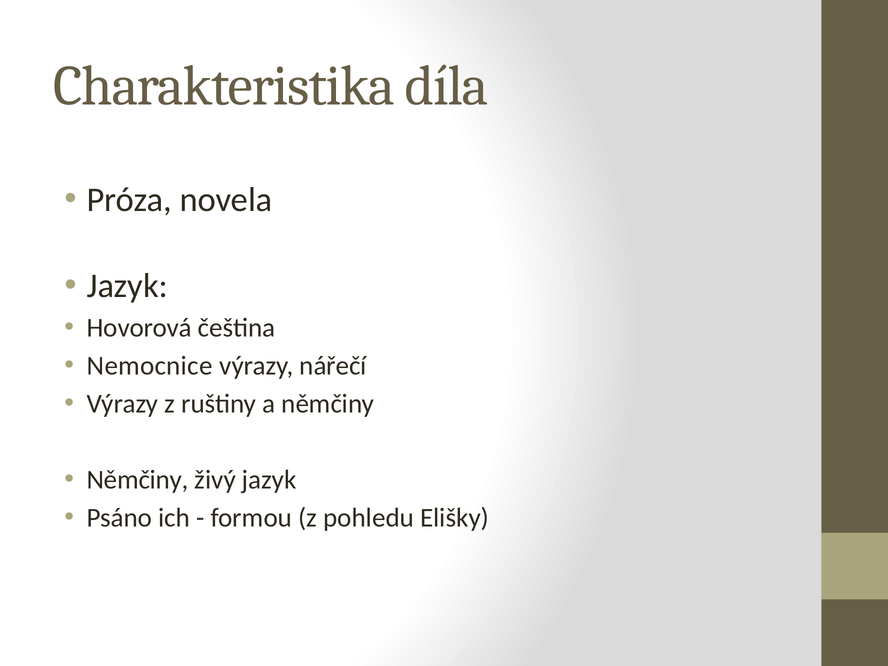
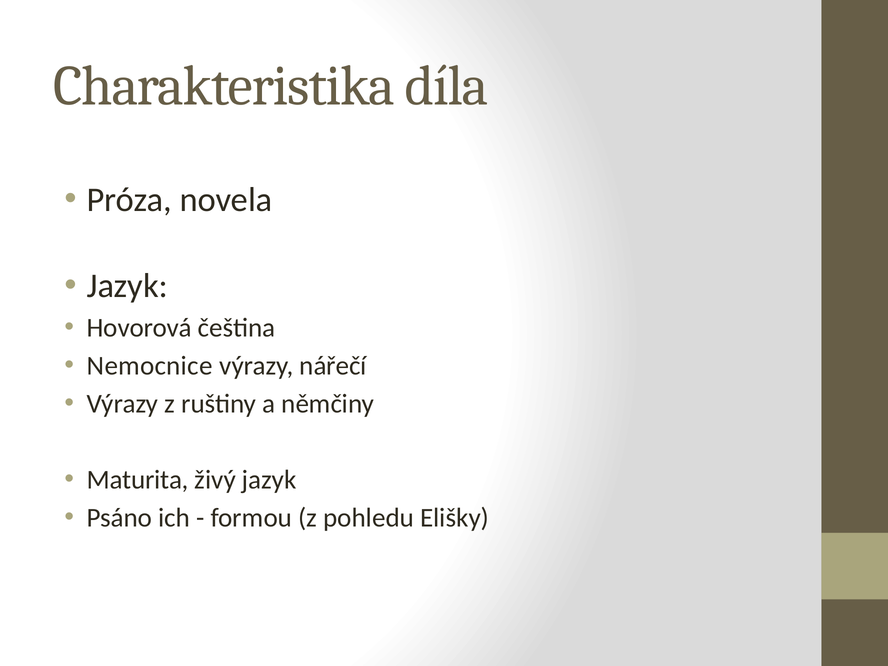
Němčiny: Němčiny -> Maturita (138, 480)
